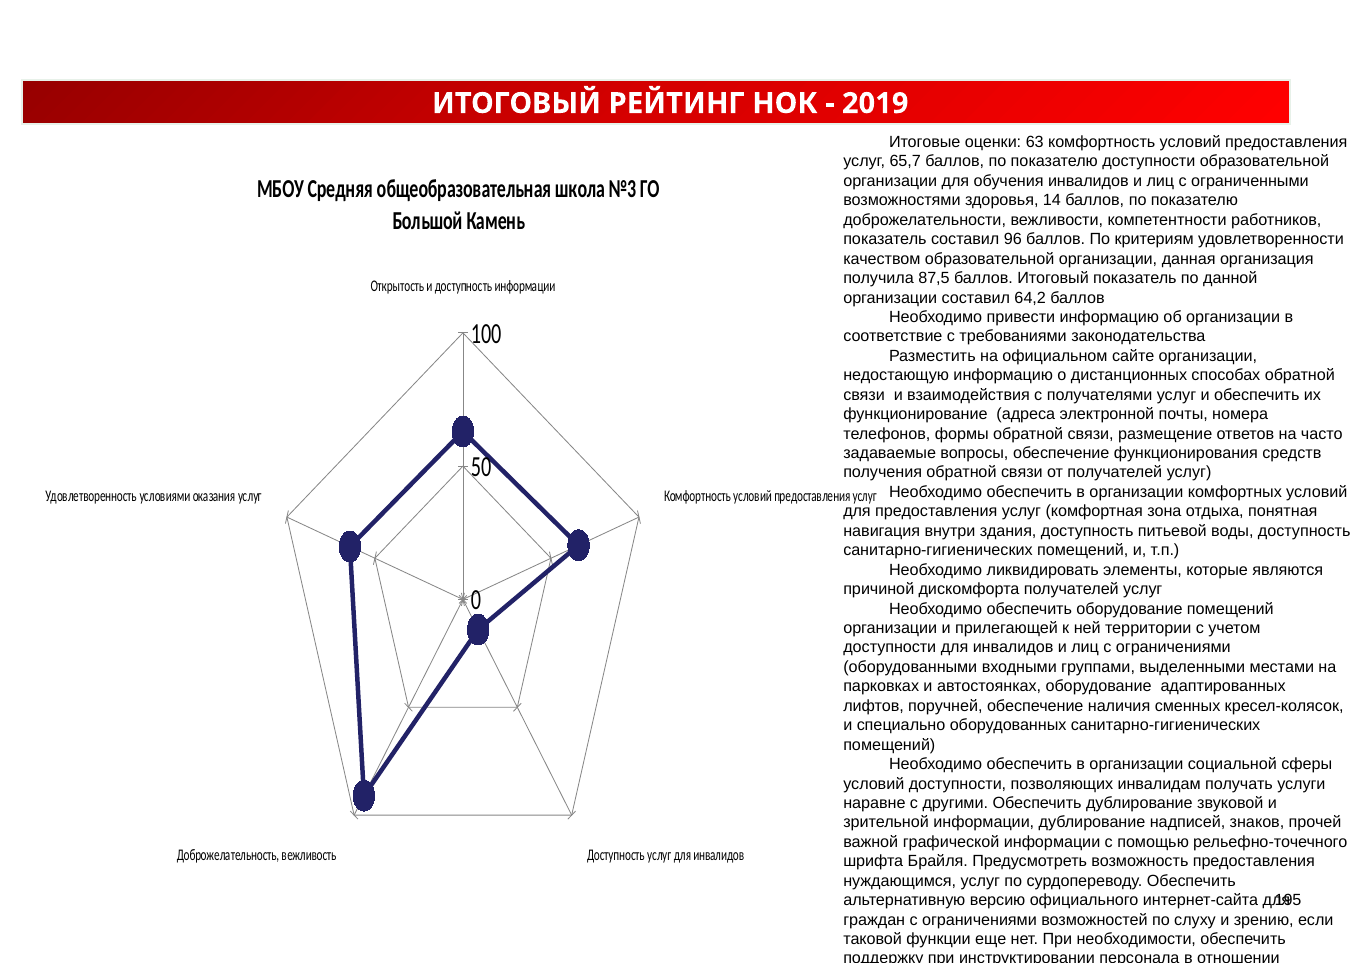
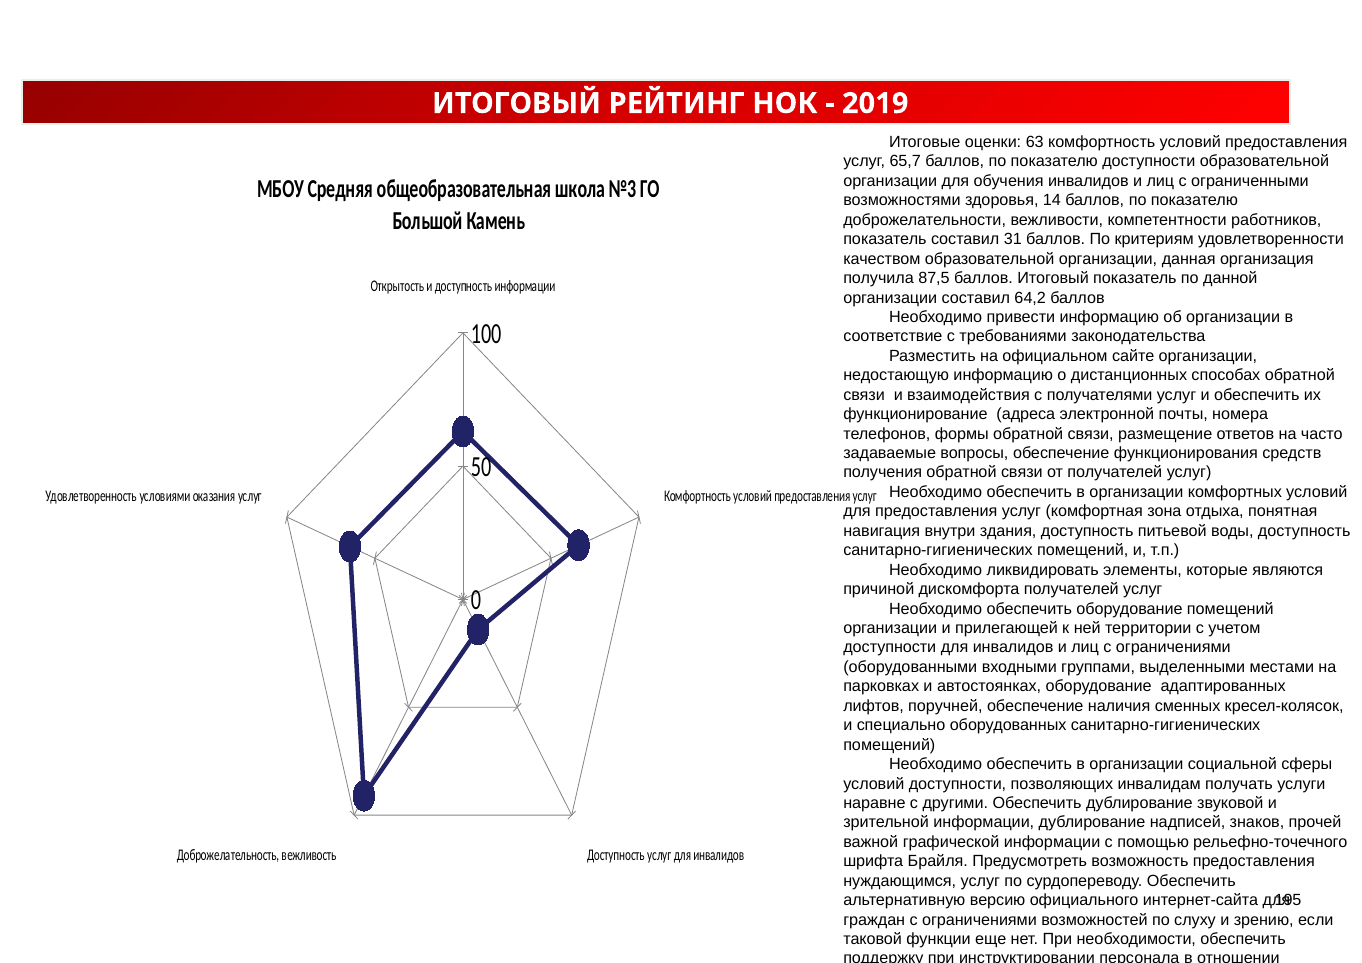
96: 96 -> 31 (1013, 239)
